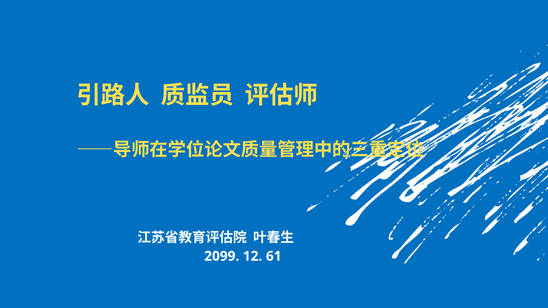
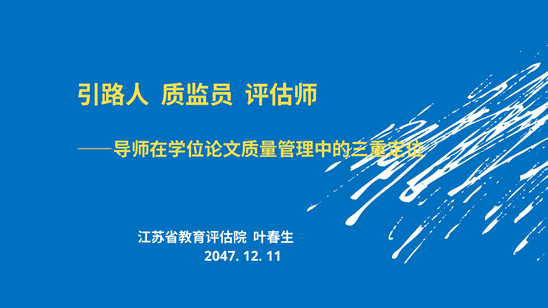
2099: 2099 -> 2047 (222, 256)
61: 61 -> 11 (274, 256)
